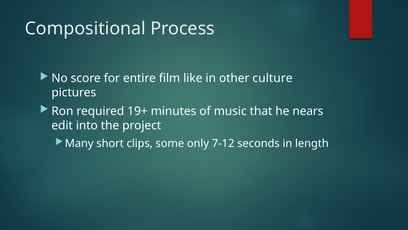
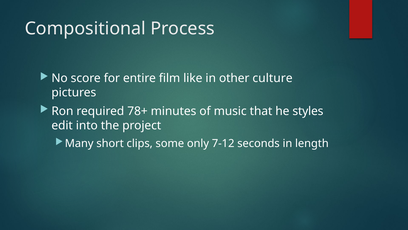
19+: 19+ -> 78+ (138, 111)
nears: nears -> styles (308, 111)
